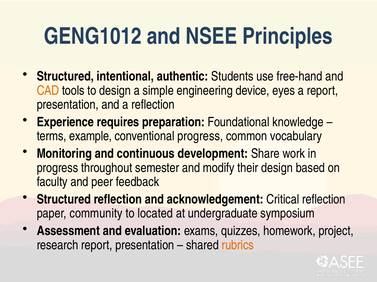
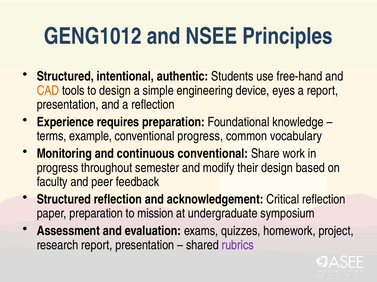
continuous development: development -> conventional (213, 154)
paper community: community -> preparation (96, 214)
located: located -> mission (155, 214)
rubrics colour: orange -> purple (238, 246)
